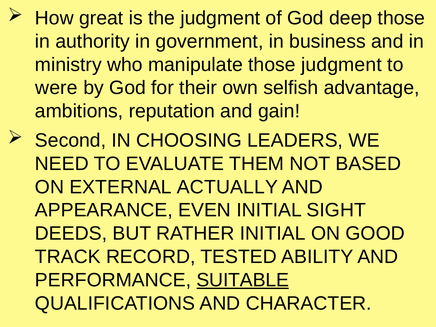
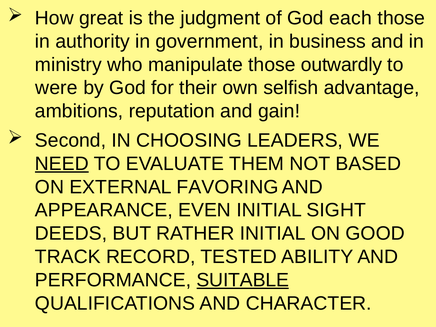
deep: deep -> each (351, 18)
those judgment: judgment -> outwardly (342, 65)
NEED underline: none -> present (62, 164)
ACTUALLY: ACTUALLY -> FAVORING (227, 187)
